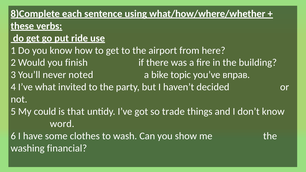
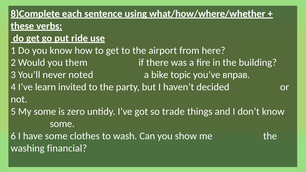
finish: finish -> them (76, 63)
what: what -> learn (45, 87)
My could: could -> some (45, 112)
that: that -> zero (76, 112)
word: word -> some (62, 124)
